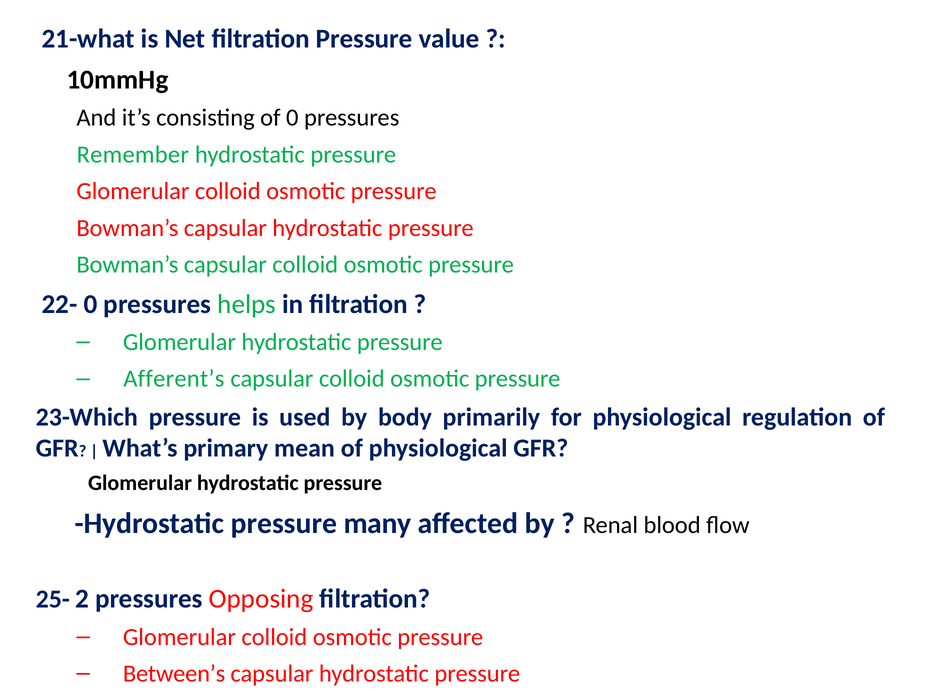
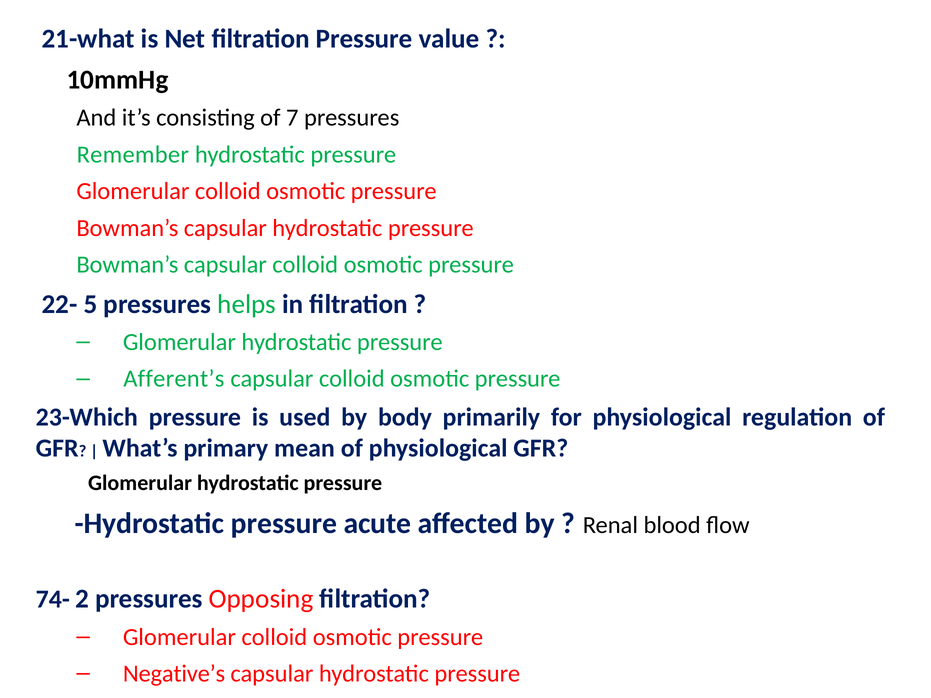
of 0: 0 -> 7 (292, 118)
22- 0: 0 -> 5 (90, 304)
many: many -> acute (377, 524)
25-: 25- -> 74- (53, 599)
Between’s: Between’s -> Negative’s (174, 674)
